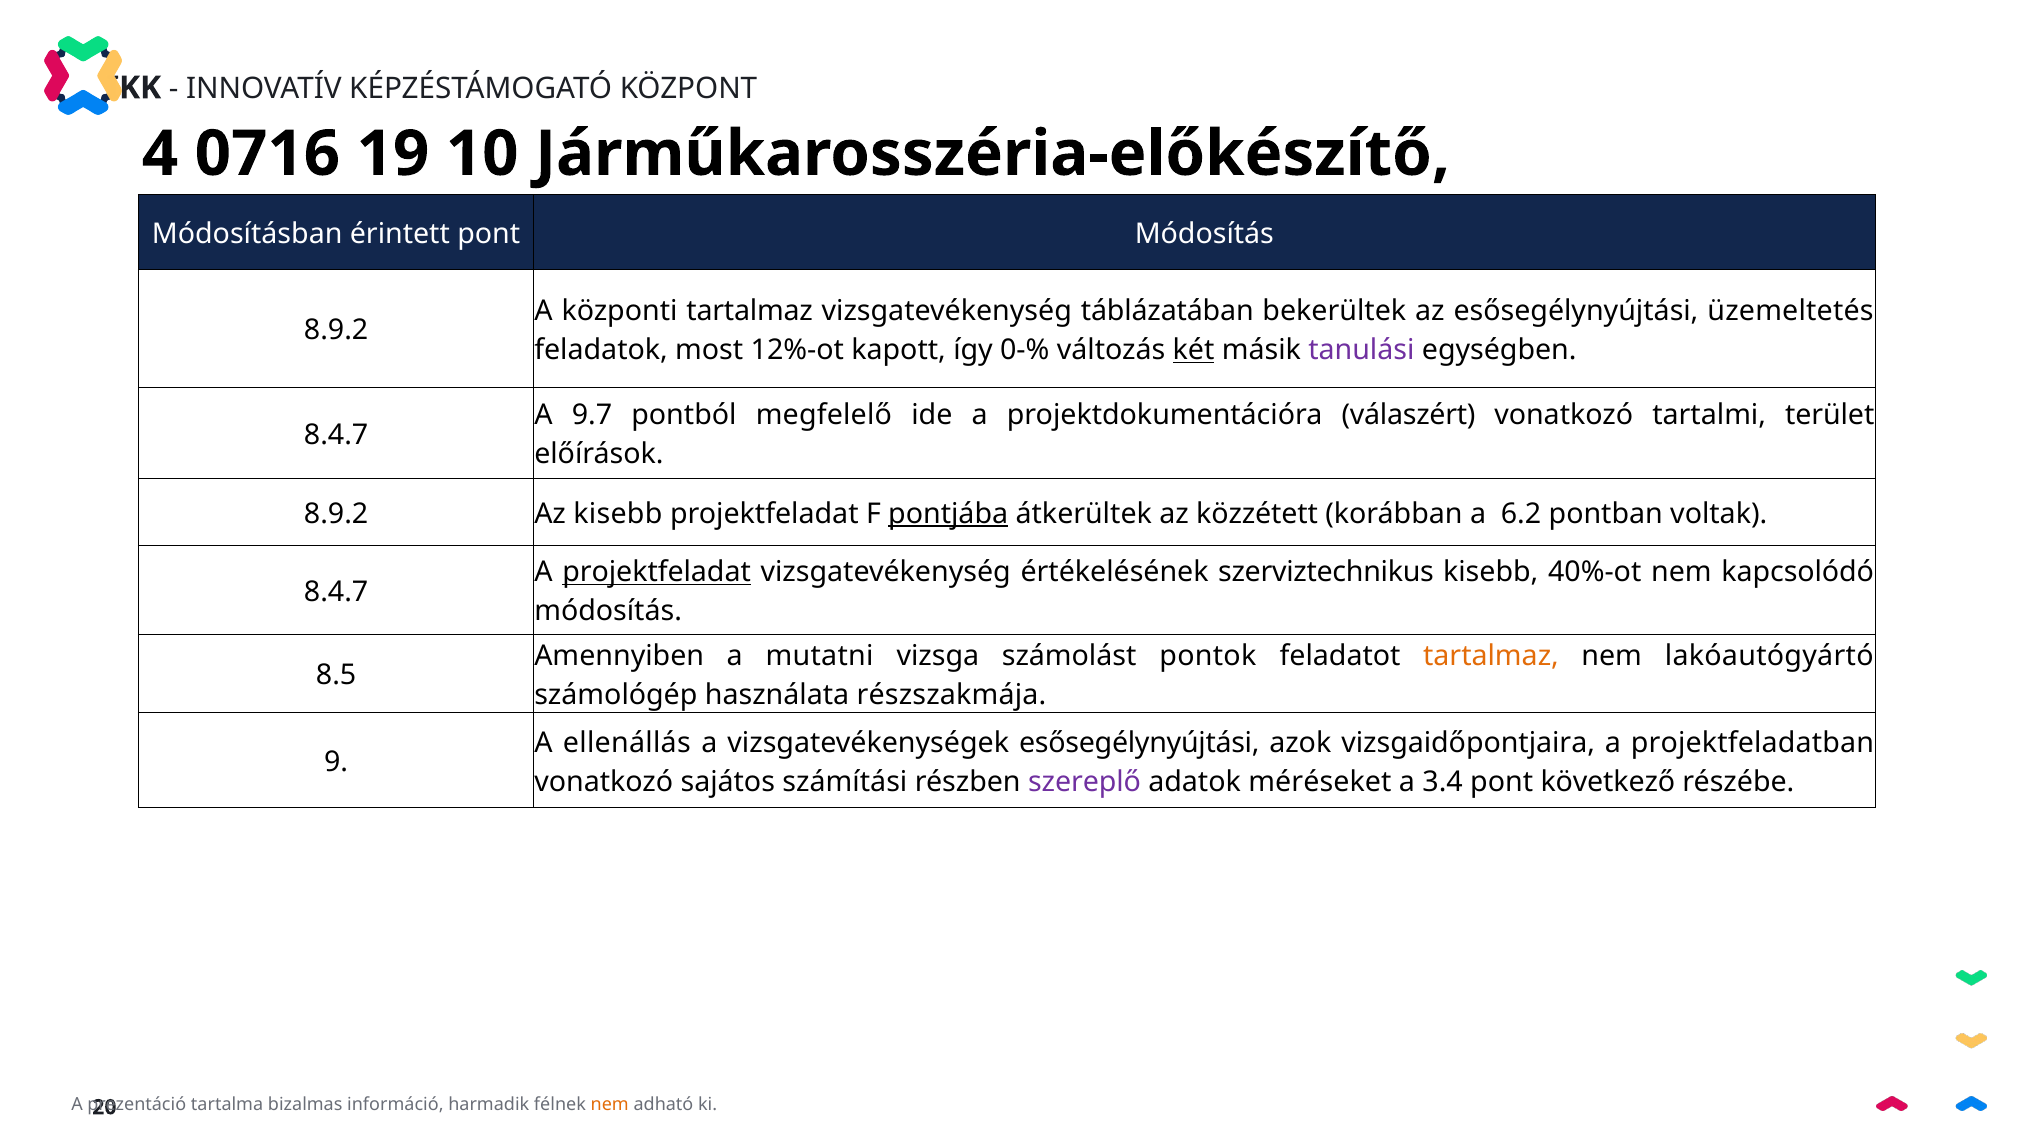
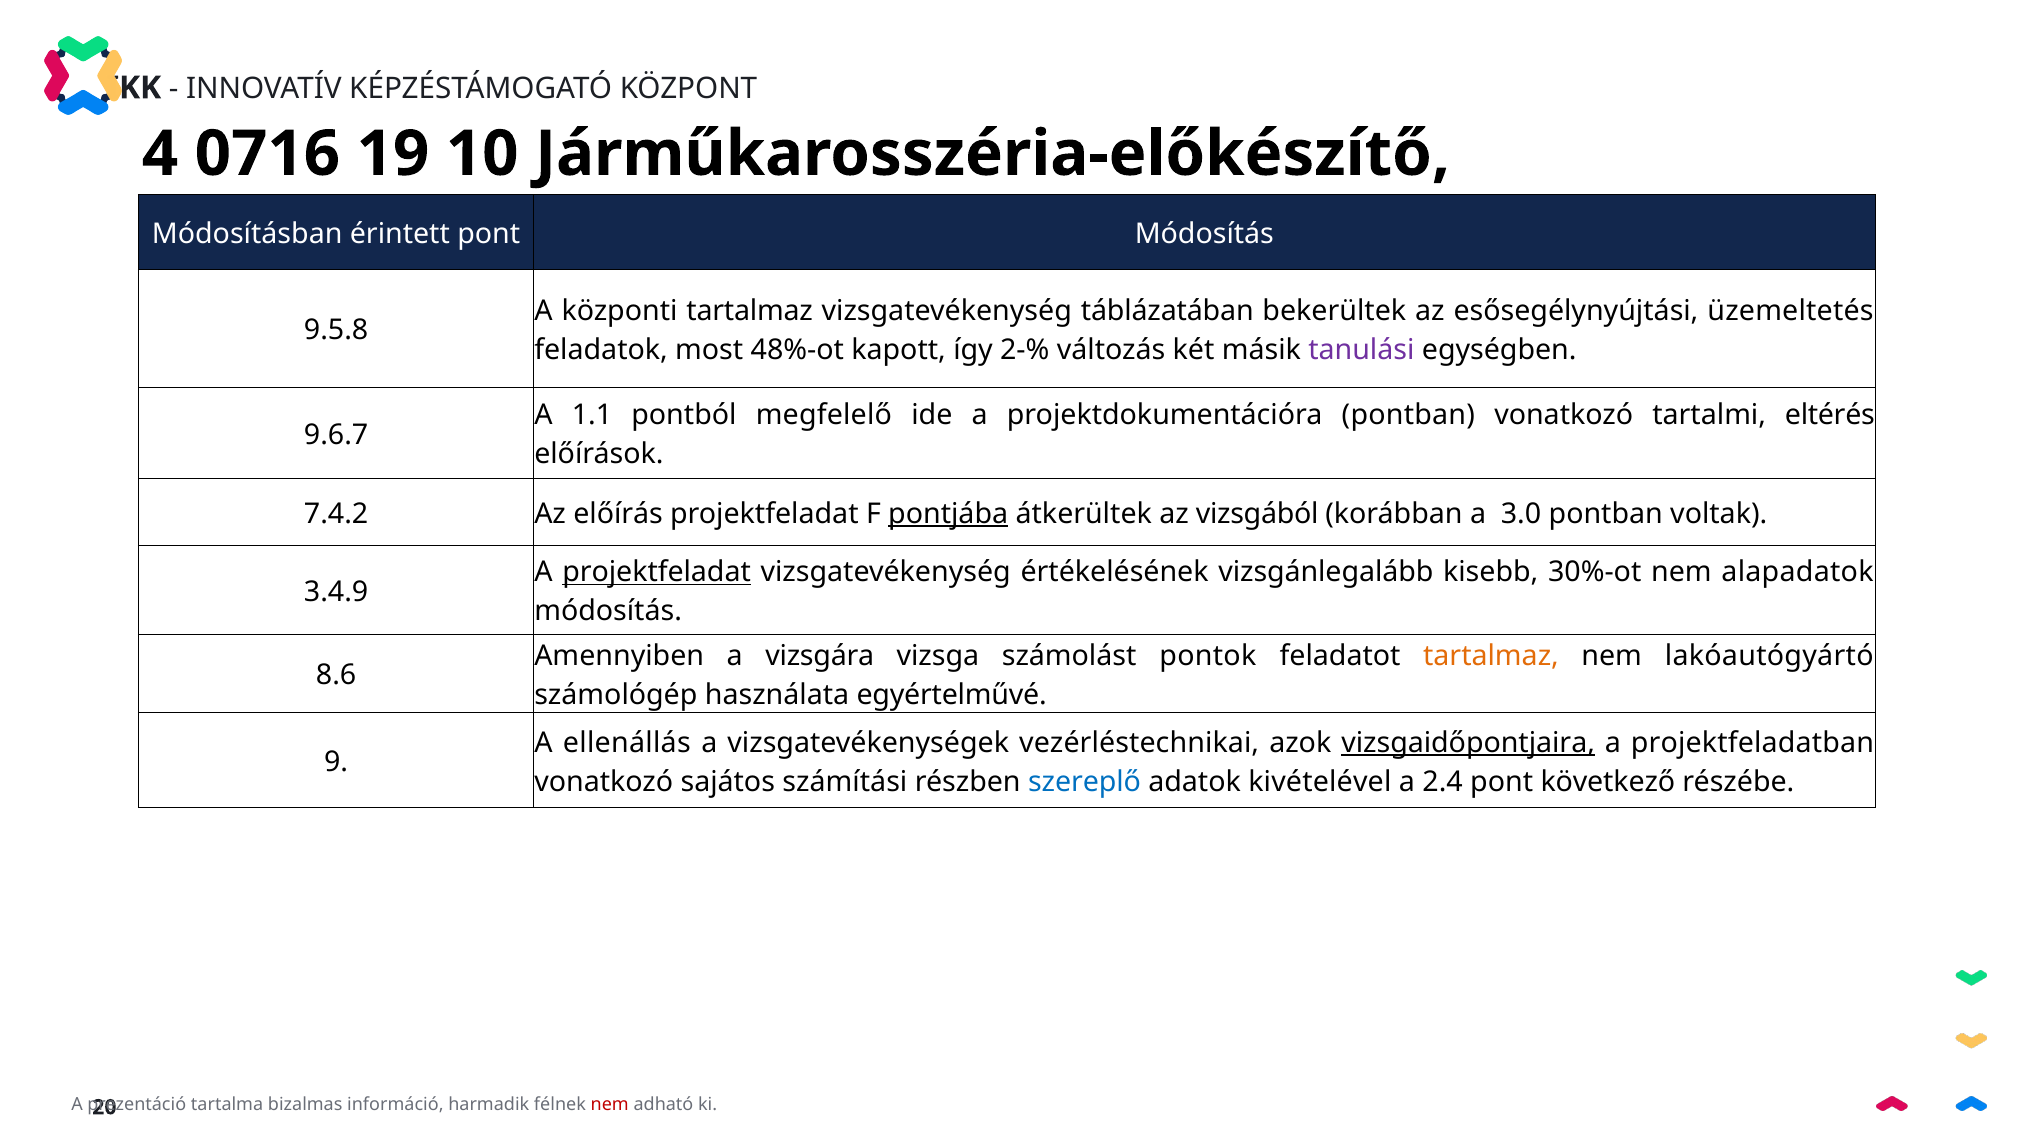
8.9.2: 8.9.2 -> 9.5.8 (336, 330)
12%-ot: 12%-ot -> 48%-ot (797, 350)
0-%: 0-% -> 2-% (1025, 350)
két underline: present -> none (1194, 350)
9.7: 9.7 -> 1.1 (592, 415)
projektdokumentációra válaszért: válaszért -> pontban (1408, 415)
terület: terület -> eltérés (1830, 415)
8.4.7: 8.4.7 -> 9.6.7 (336, 435)
8.9.2: 8.9.2 -> 7.4.2 (336, 514)
Az kisebb: kisebb -> előírás (618, 514)
közzétett: közzétett -> vizsgából (1257, 514)
6.2: 6.2 -> 3.0 (1521, 514)
szerviztechnikus: szerviztechnikus -> vizsgánlegalább (1326, 572)
40%-ot: 40%-ot -> 30%-ot (1595, 572)
kapcsolódó: kapcsolódó -> alapadatok (1798, 572)
8.4.7: 8.4.7 -> 3.4.9 (336, 592)
mutatni: mutatni -> vizsgára (820, 656)
8.5: 8.5 -> 8.6 (336, 675)
részszakmája: részszakmája -> egyértelművé (952, 695)
vizsgatevékenységek esősegélynyújtási: esősegélynyújtási -> vezérléstechnikai (1139, 743)
vizsgaidőpontjaira underline: none -> present (1468, 743)
szereplő colour: purple -> blue (1085, 782)
méréseket: méréseket -> kivételével (1320, 782)
3.4: 3.4 -> 2.4 (1443, 782)
nem colour: orange -> red (610, 1104)
